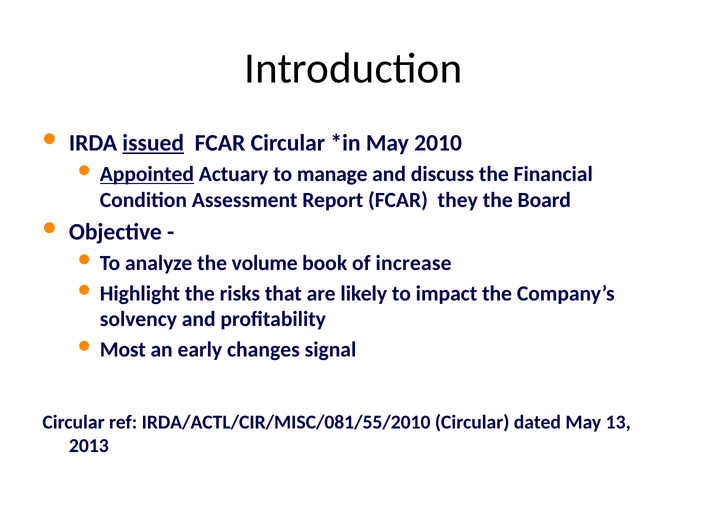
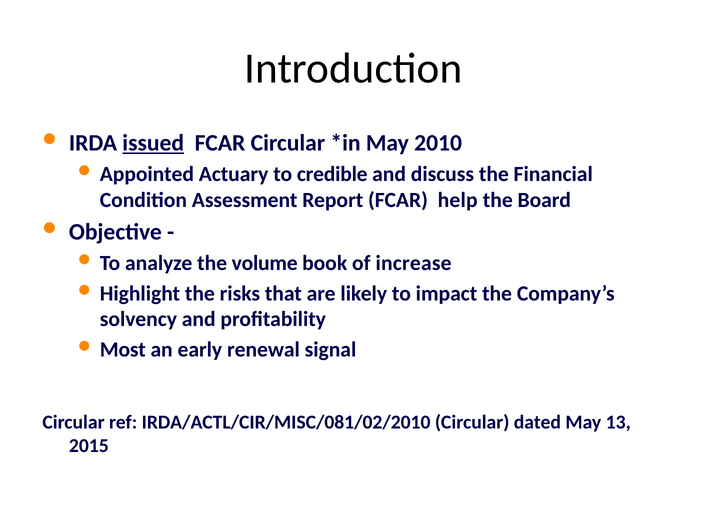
Appointed underline: present -> none (147, 174)
manage: manage -> credible (332, 174)
they: they -> help (458, 200)
changes: changes -> renewal (263, 350)
IRDA/ACTL/CIR/MISC/081/55/2010: IRDA/ACTL/CIR/MISC/081/55/2010 -> IRDA/ACTL/CIR/MISC/081/02/2010 (286, 422)
2013: 2013 -> 2015 (89, 446)
